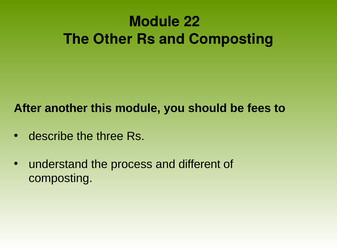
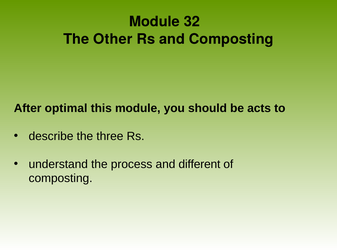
22: 22 -> 32 (192, 22)
another: another -> optimal (66, 109)
fees: fees -> acts (259, 109)
